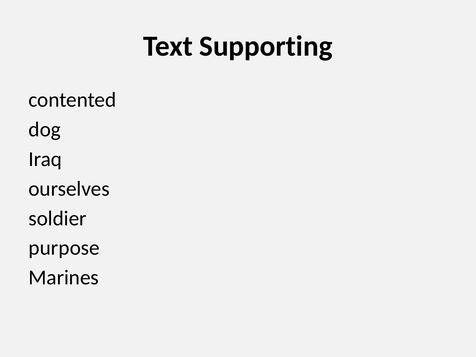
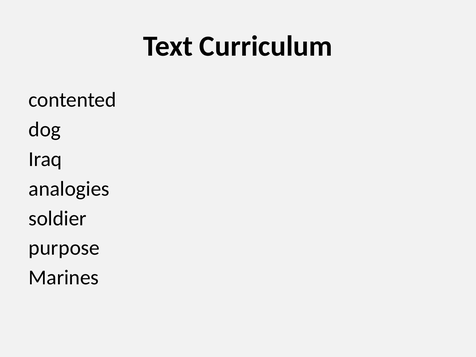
Supporting: Supporting -> Curriculum (266, 46)
ourselves: ourselves -> analogies (69, 189)
